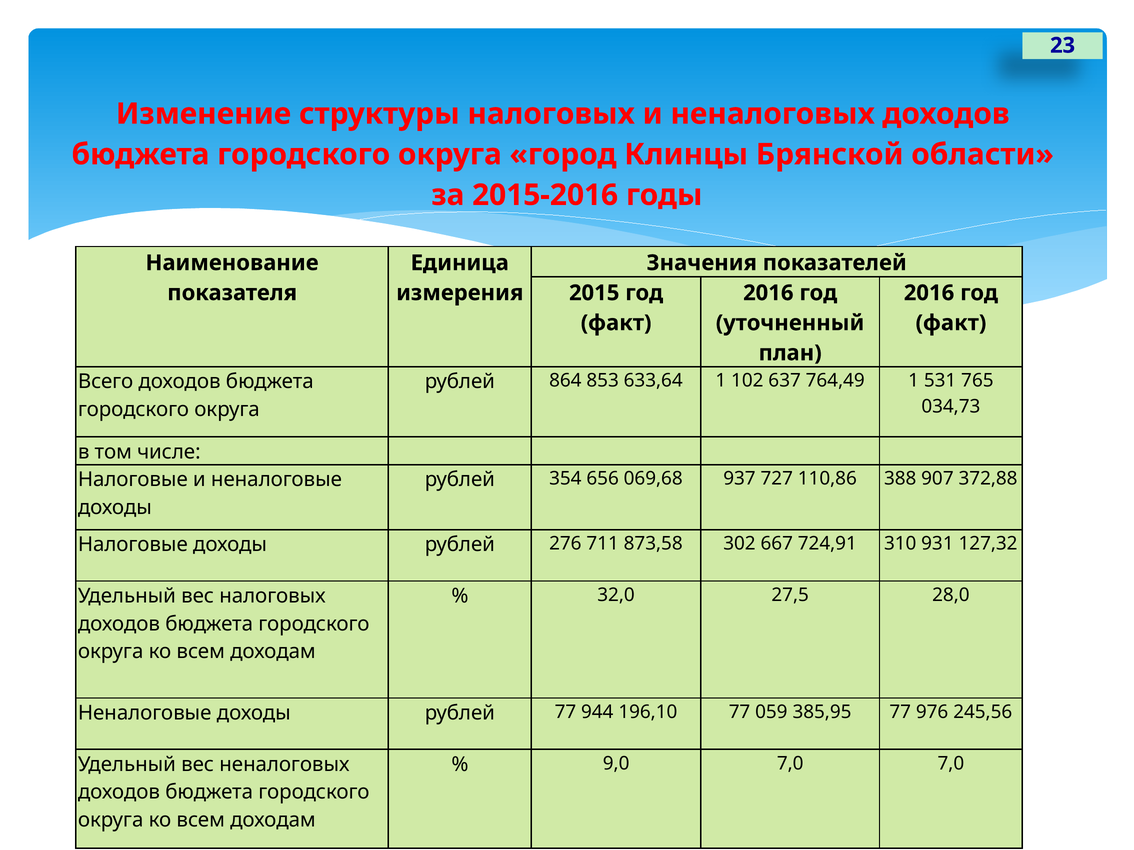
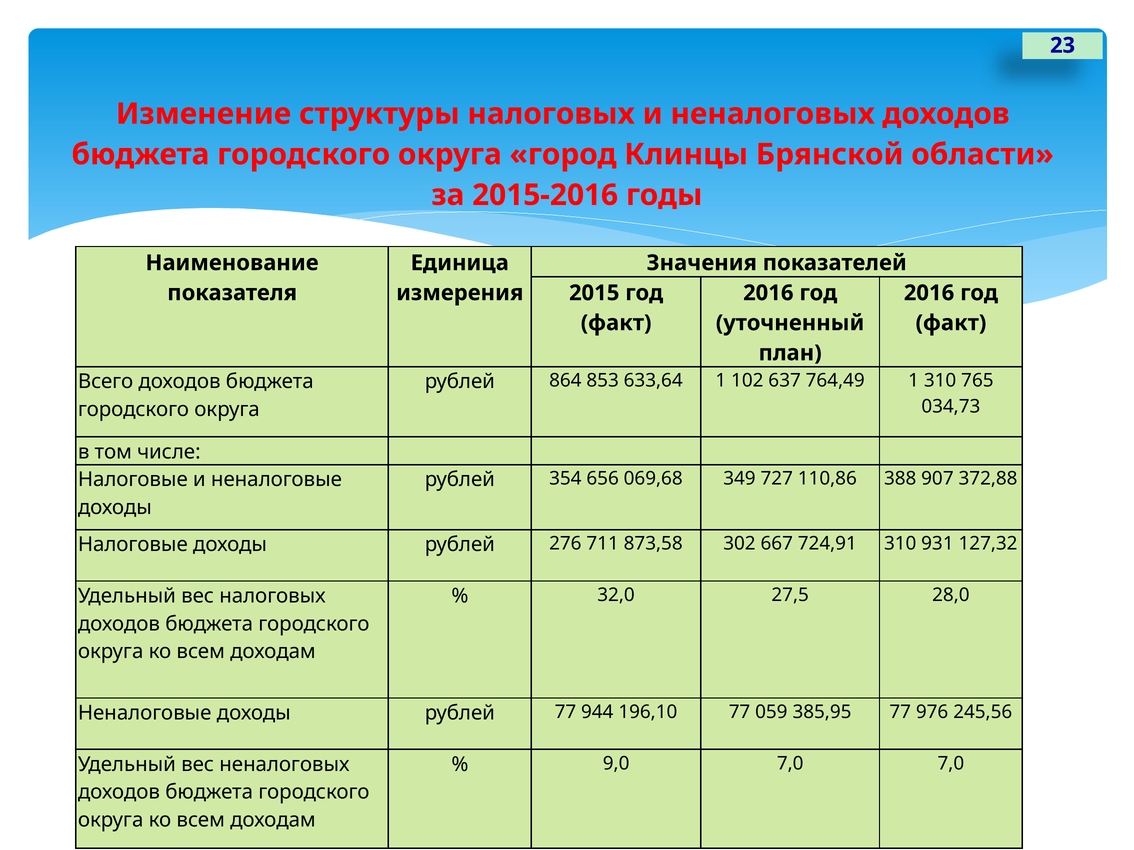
1 531: 531 -> 310 (940, 381)
937: 937 -> 349 (739, 479)
